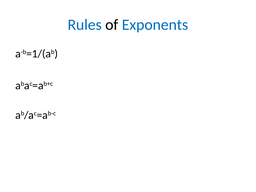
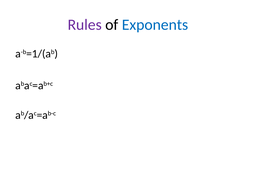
Rules colour: blue -> purple (85, 25)
